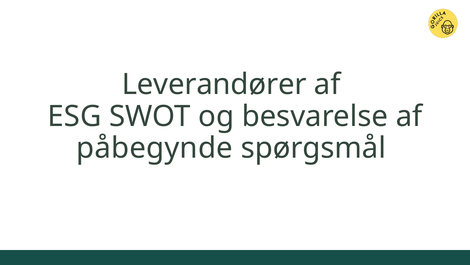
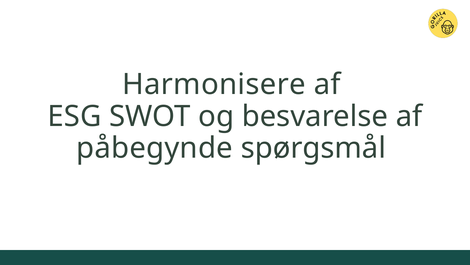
Leverandører: Leverandører -> Harmonisere (214, 84)
